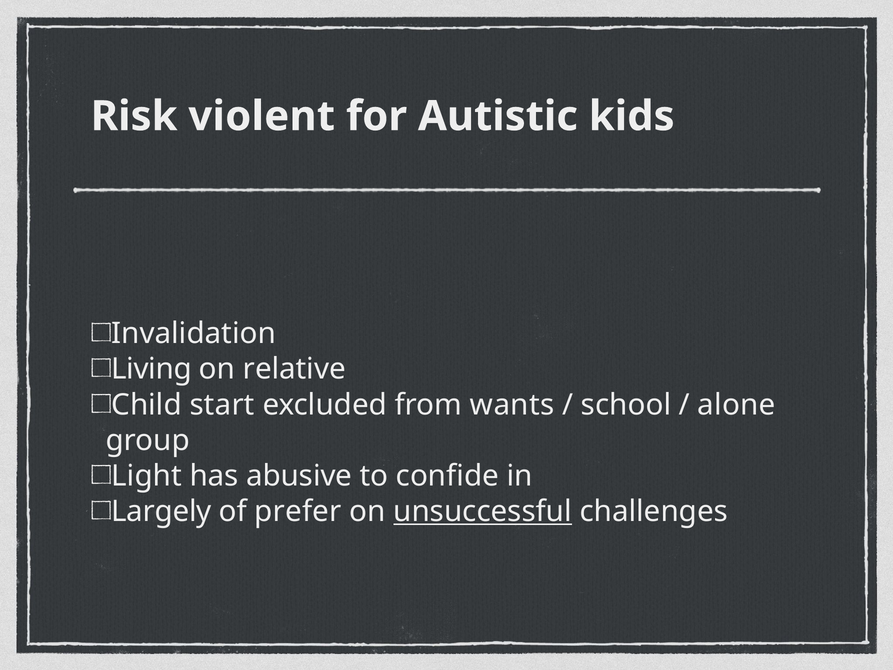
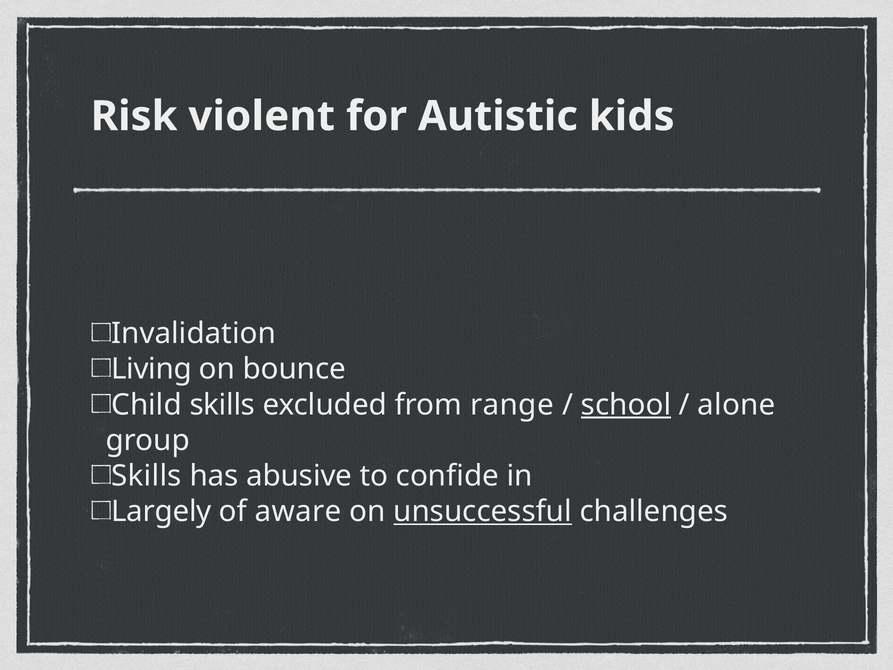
relative: relative -> bounce (294, 369)
Child start: start -> skills (222, 405)
wants: wants -> range (512, 405)
school underline: none -> present (626, 405)
Light: Light -> Skills (147, 476)
prefer: prefer -> aware (298, 511)
